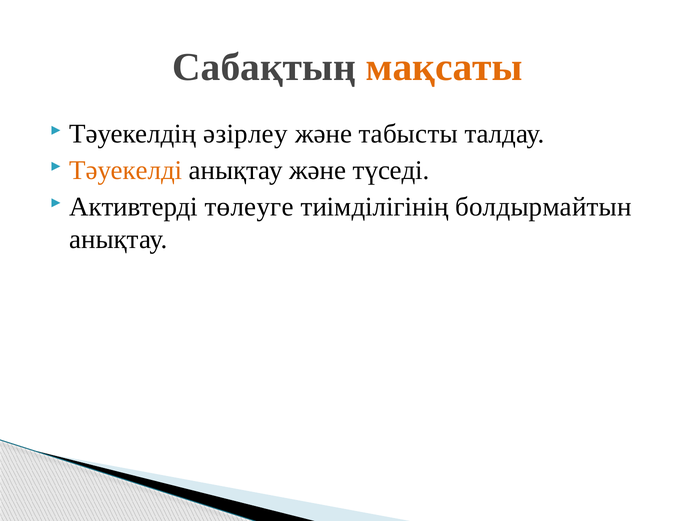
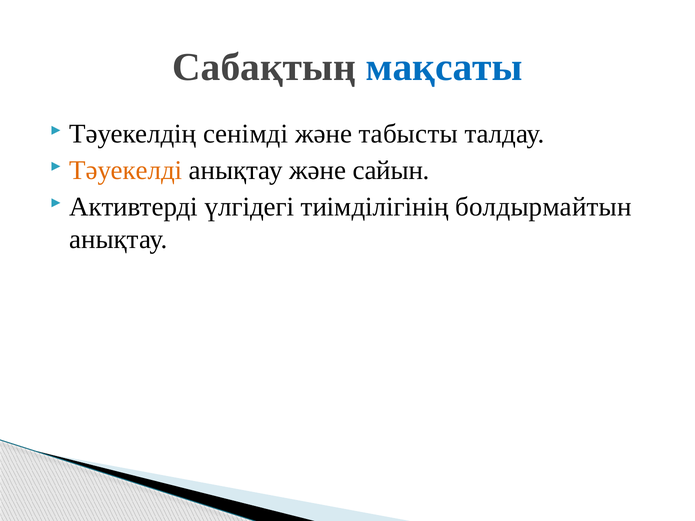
мақсаты colour: orange -> blue (444, 67)
әзірлеу: әзірлеу -> сенімді (246, 134)
түседі: түседі -> сайын (391, 170)
төлеуге: төлеуге -> үлгідегі (249, 207)
